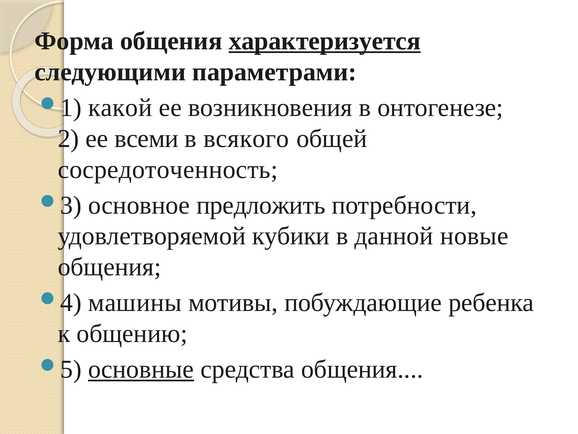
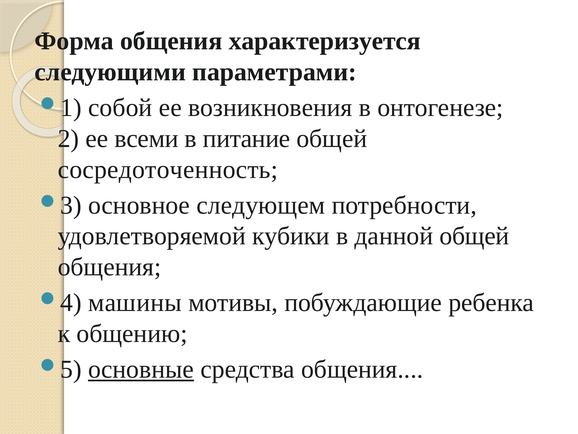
характеризуется underline: present -> none (325, 41)
какой: какой -> собой (120, 108)
всякого: всякого -> питание (247, 139)
предложить: предложить -> следующем (261, 205)
данной новые: новые -> общей (474, 236)
